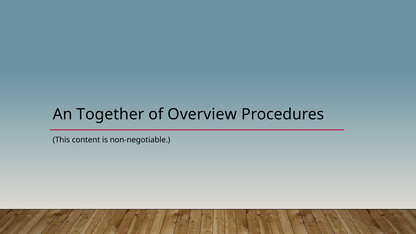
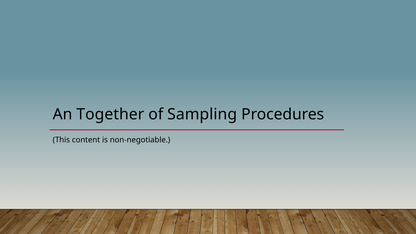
Overview: Overview -> Sampling (202, 114)
